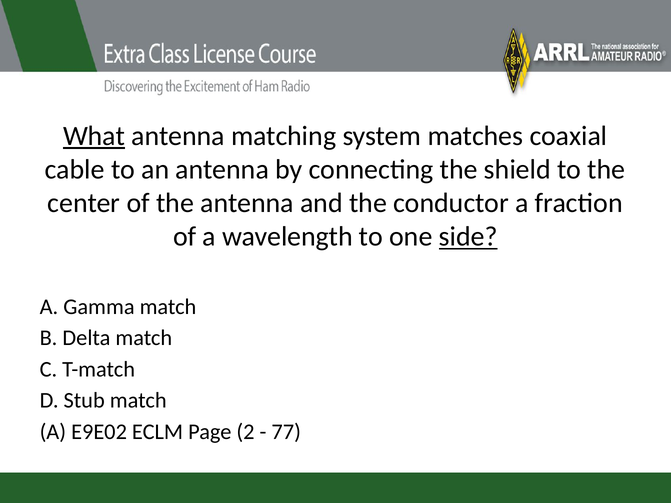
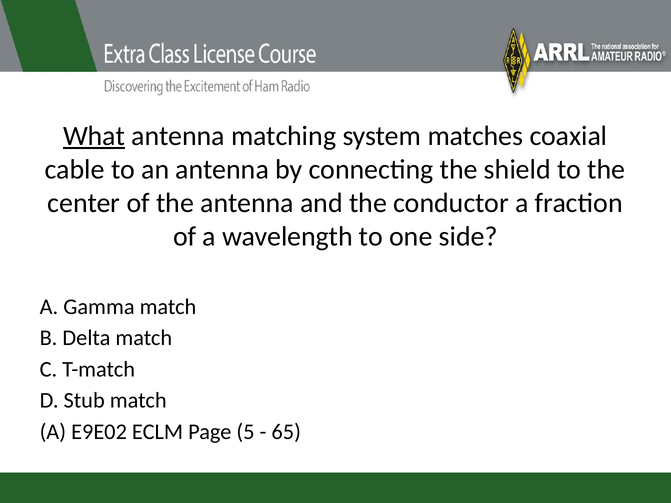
side underline: present -> none (468, 237)
2: 2 -> 5 (246, 432)
77: 77 -> 65 (286, 432)
